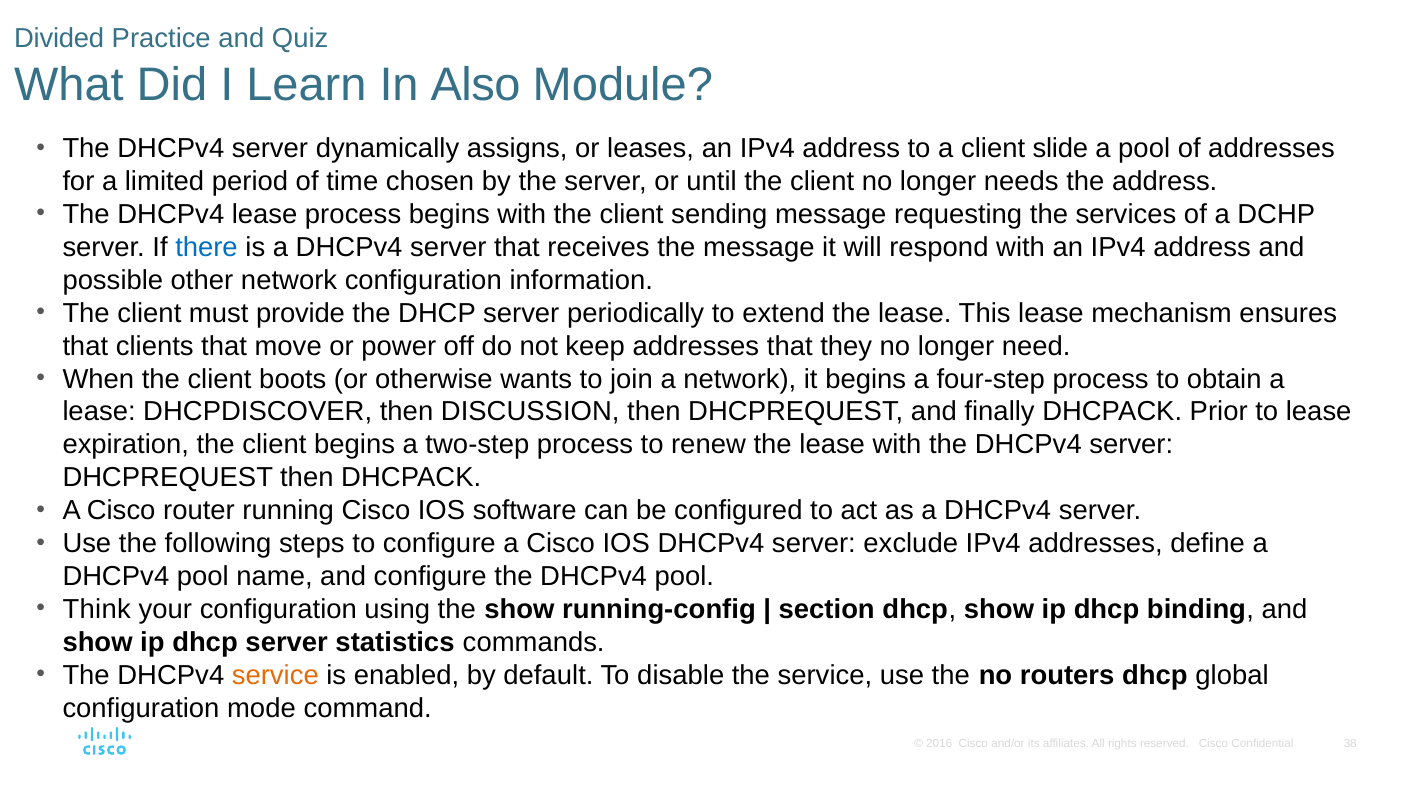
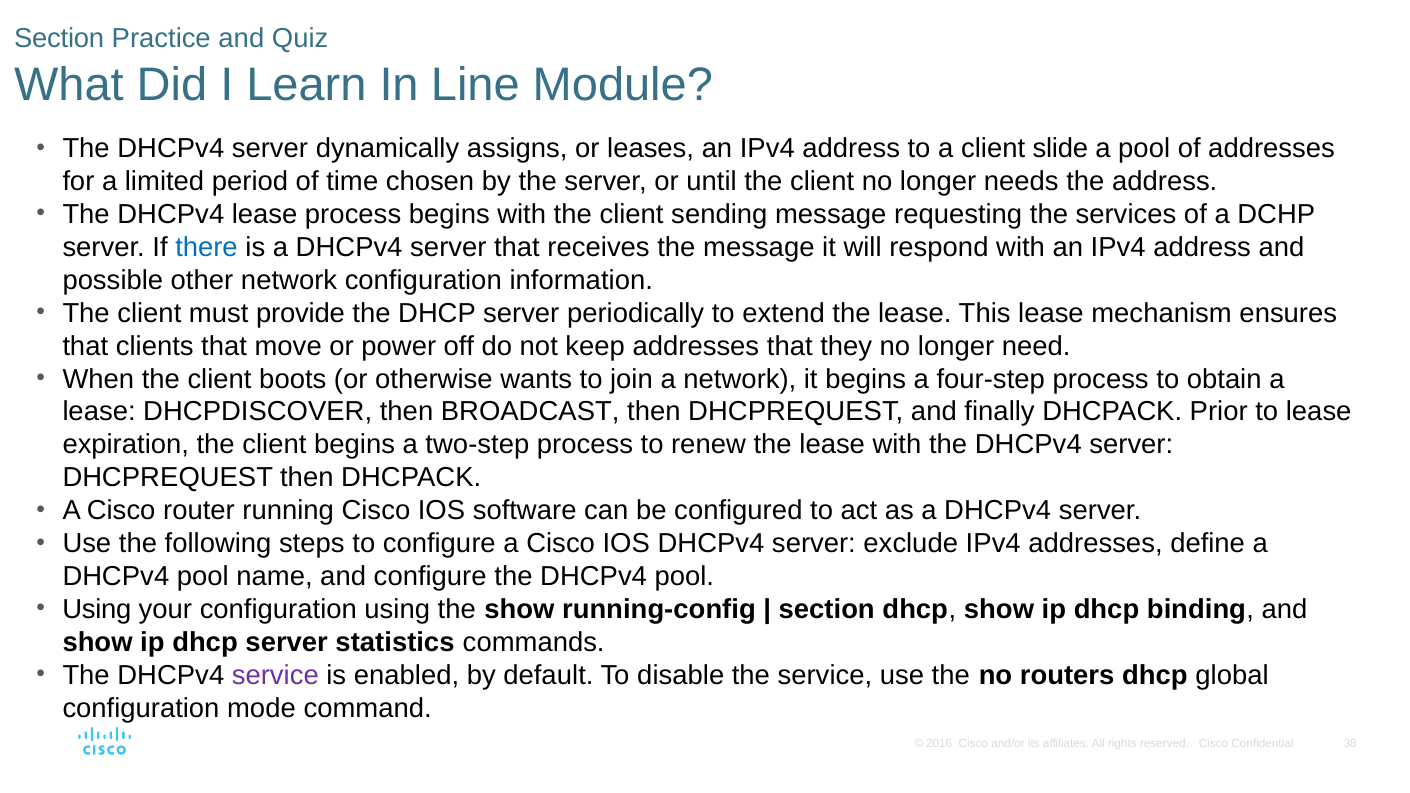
Divided: Divided -> Section (59, 38)
Also: Also -> Line (475, 85)
DISCUSSION: DISCUSSION -> BROADCAST (530, 412)
Think: Think -> Using (97, 609)
service colour: orange -> purple (275, 675)
